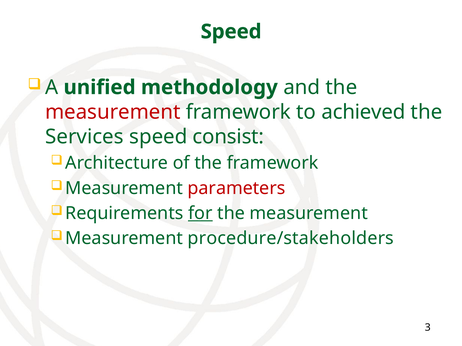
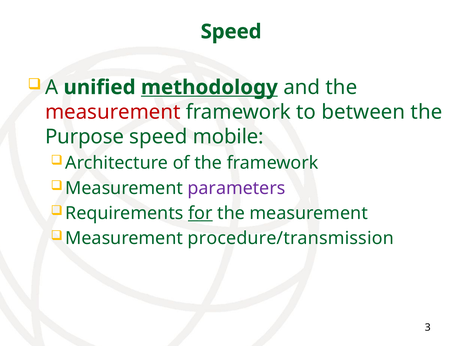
methodology underline: none -> present (209, 87)
achieved: achieved -> between (363, 112)
Services: Services -> Purpose (85, 137)
consist: consist -> mobile (228, 137)
parameters colour: red -> purple (236, 188)
procedure/stakeholders: procedure/stakeholders -> procedure/transmission (291, 239)
